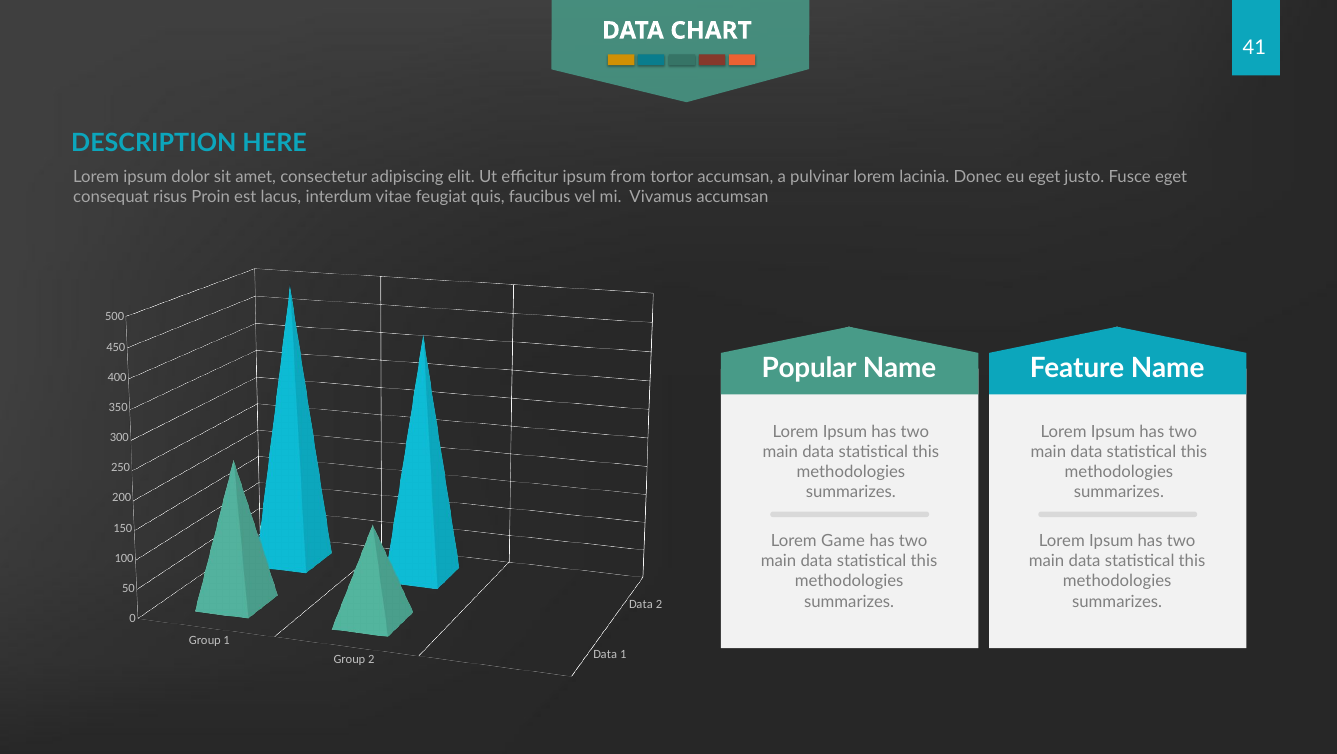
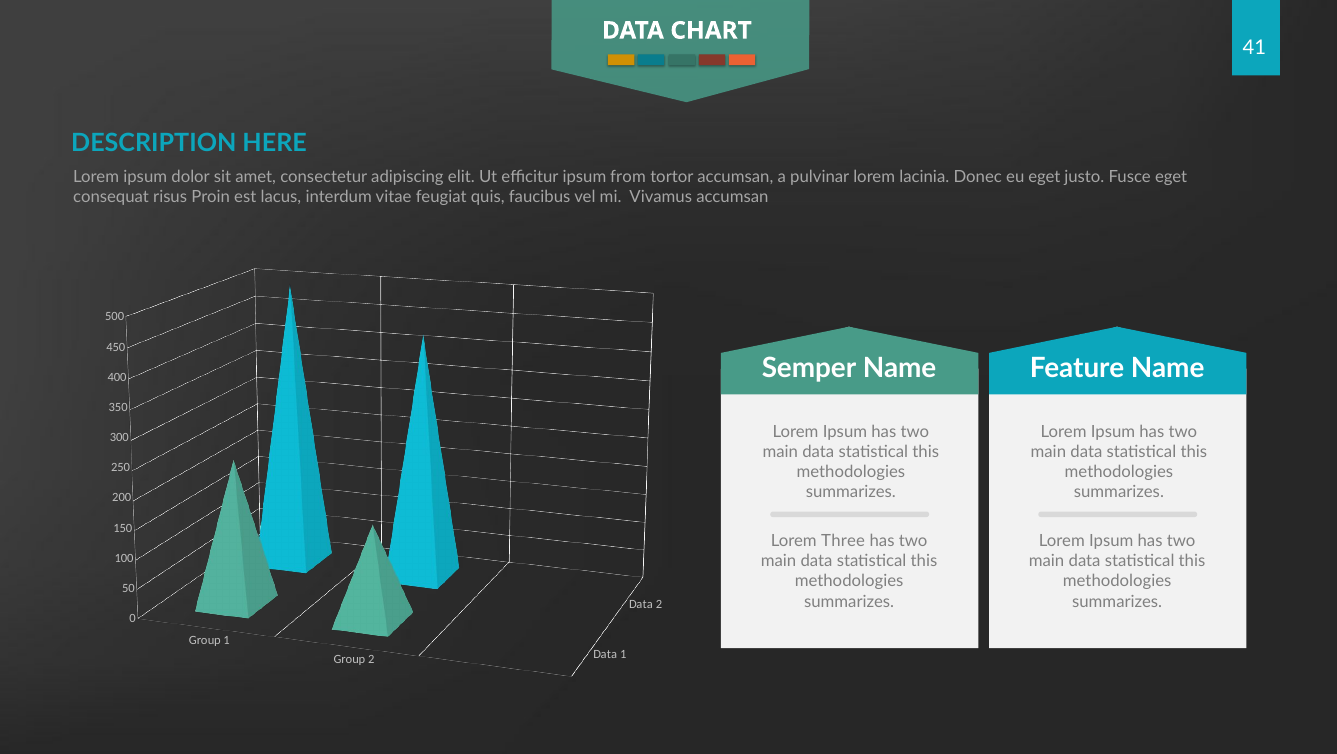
Popular: Popular -> Semper (809, 369)
Game: Game -> Three (843, 541)
